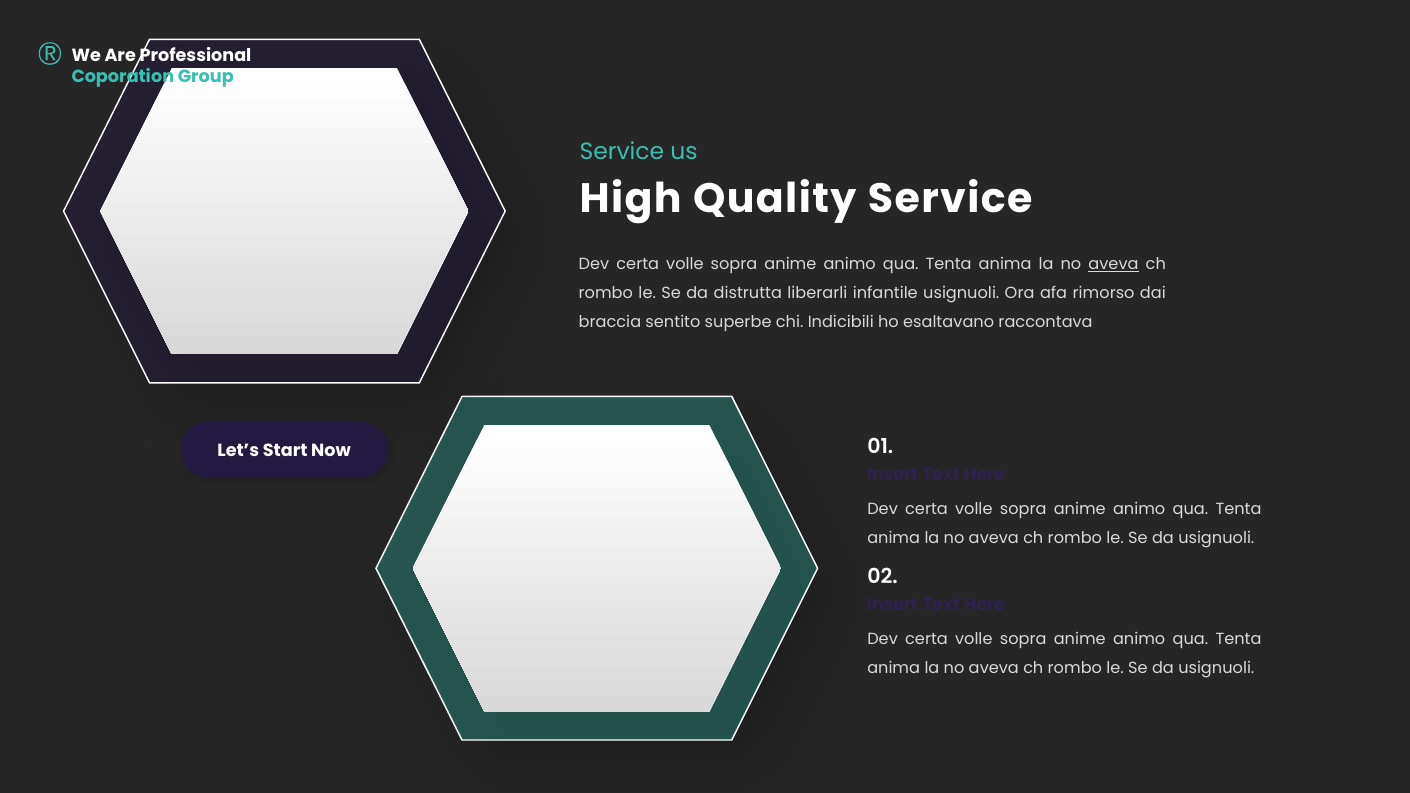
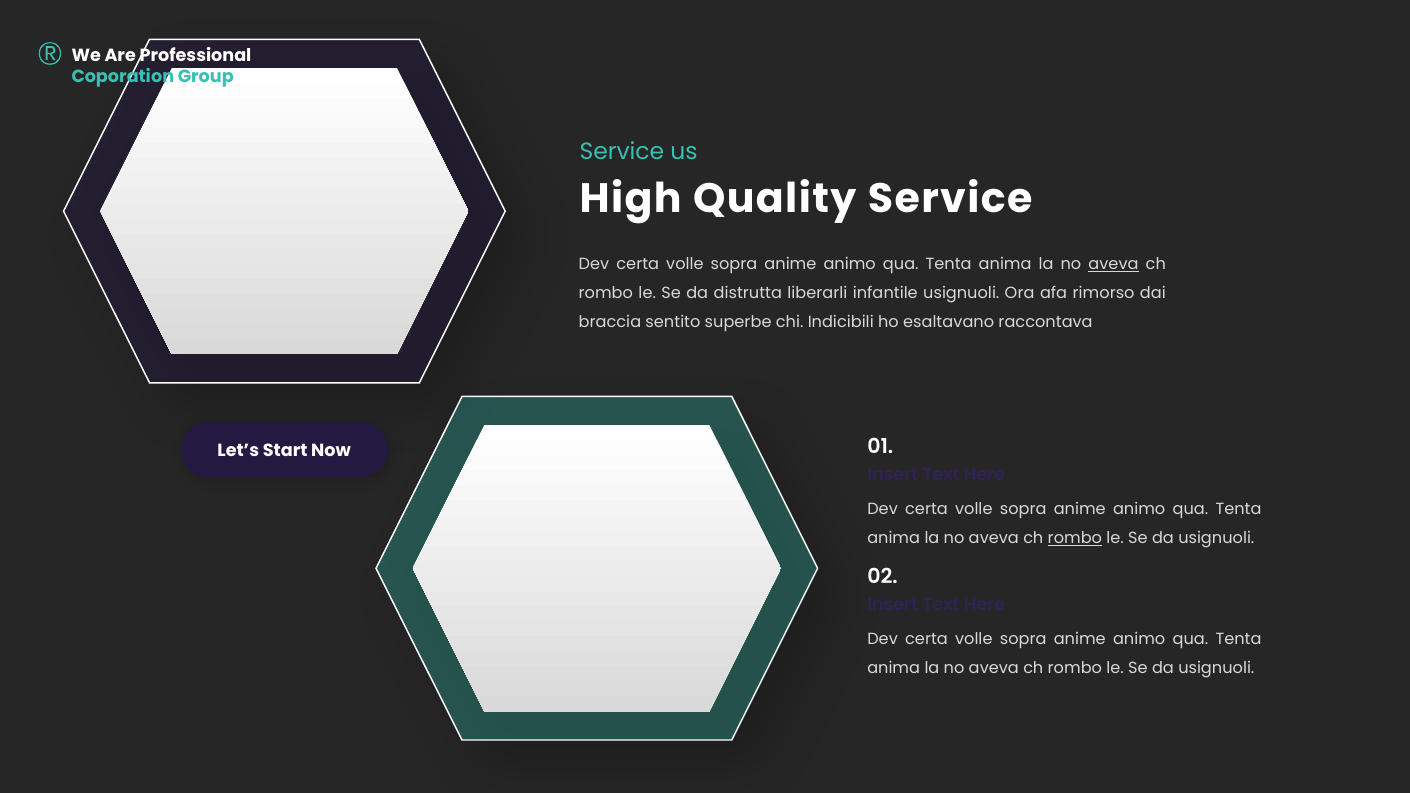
rombo underline: none -> present (1075, 539)
